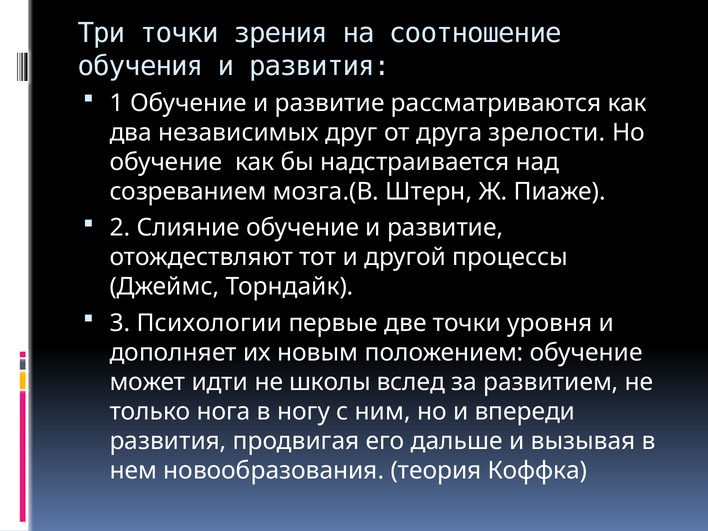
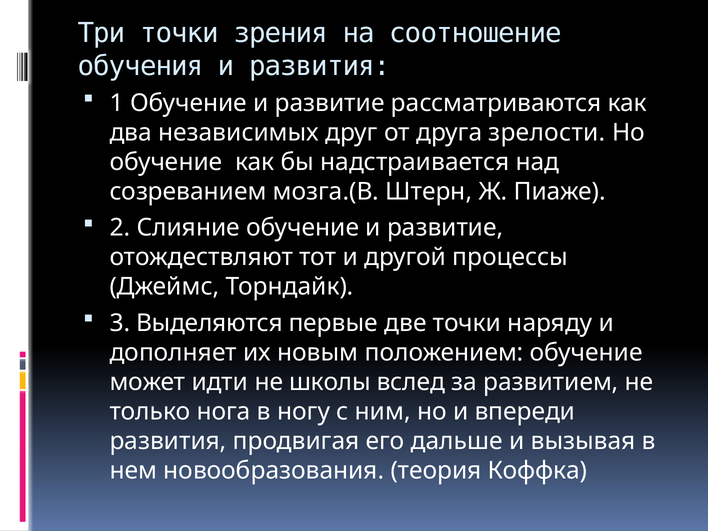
Психологии: Психологии -> Выделяются (209, 323)
уровня: уровня -> наряду (550, 323)
